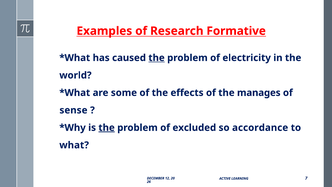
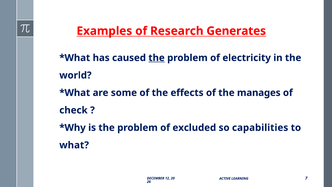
Formative: Formative -> Generates (236, 31)
sense: sense -> check (73, 110)
the underline: present -> none (107, 128)
accordance: accordance -> capabilities (260, 128)
